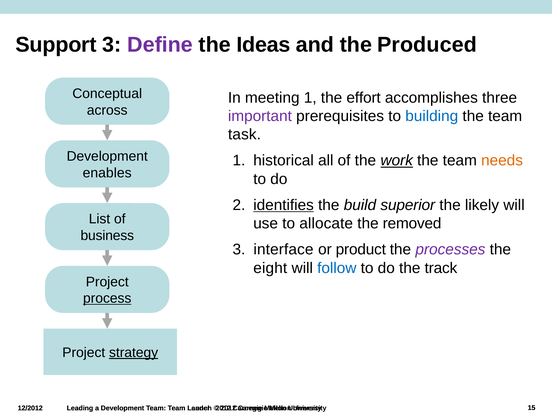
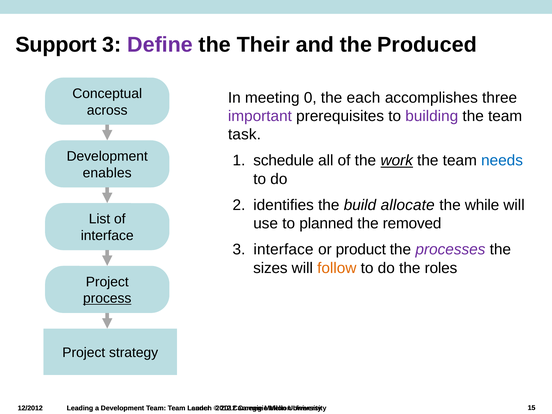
Ideas: Ideas -> Their (263, 45)
meeting 1: 1 -> 0 (310, 98)
effort: effort -> each (363, 98)
building colour: blue -> purple (432, 116)
historical: historical -> schedule (284, 161)
needs colour: orange -> blue (502, 161)
identifies underline: present -> none (284, 205)
superior: superior -> allocate (408, 205)
likely: likely -> while (482, 205)
allocate: allocate -> planned (326, 223)
business: business -> interface (107, 236)
eight: eight -> sizes (270, 268)
follow colour: blue -> orange (337, 268)
track: track -> roles (441, 268)
strategy underline: present -> none (134, 353)
